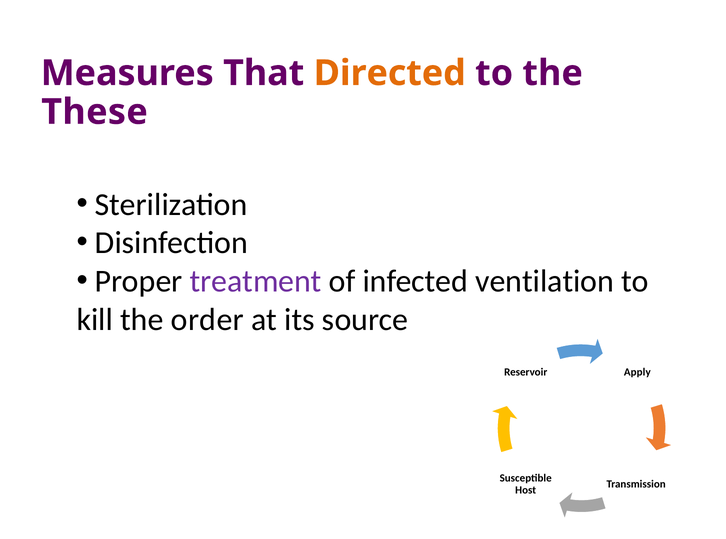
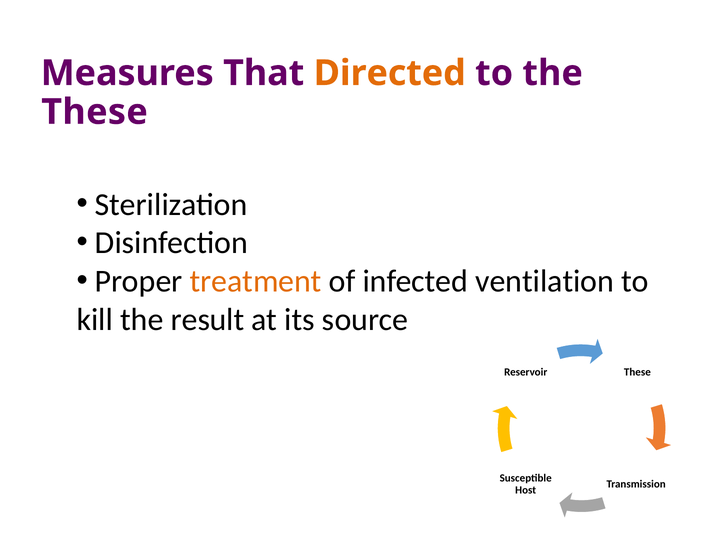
treatment colour: purple -> orange (256, 281)
order: order -> result (208, 320)
Apply: Apply -> These (637, 372)
